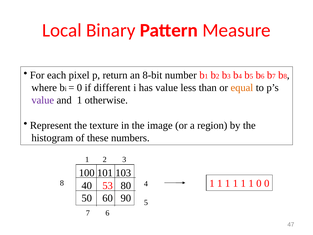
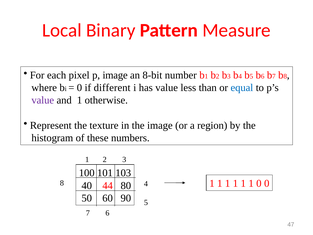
p return: return -> image (115, 75)
equal colour: orange -> blue (242, 88)
53: 53 -> 44 (108, 185)
